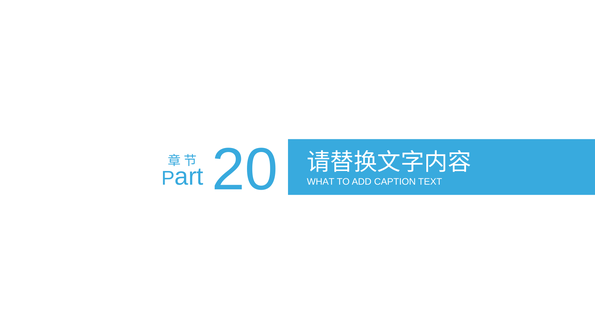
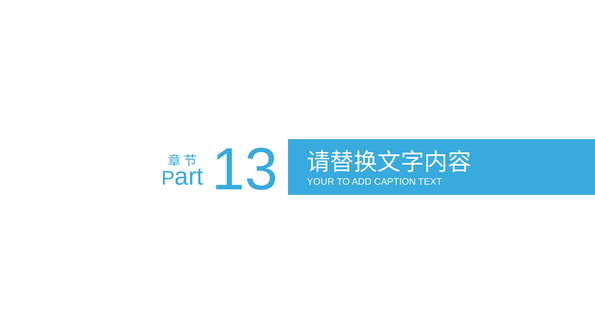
20: 20 -> 13 (245, 170)
WHAT: WHAT -> YOUR (321, 181)
